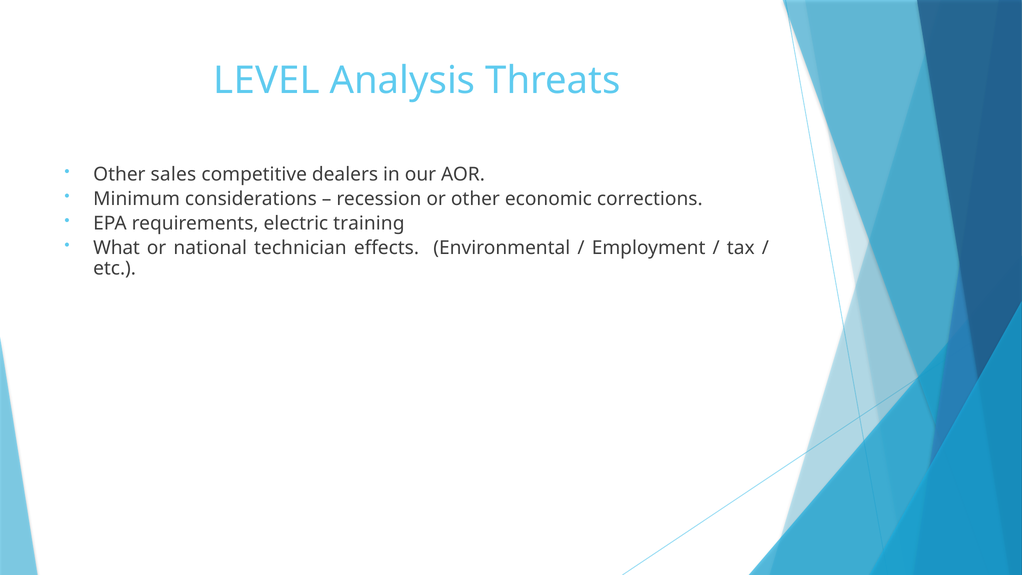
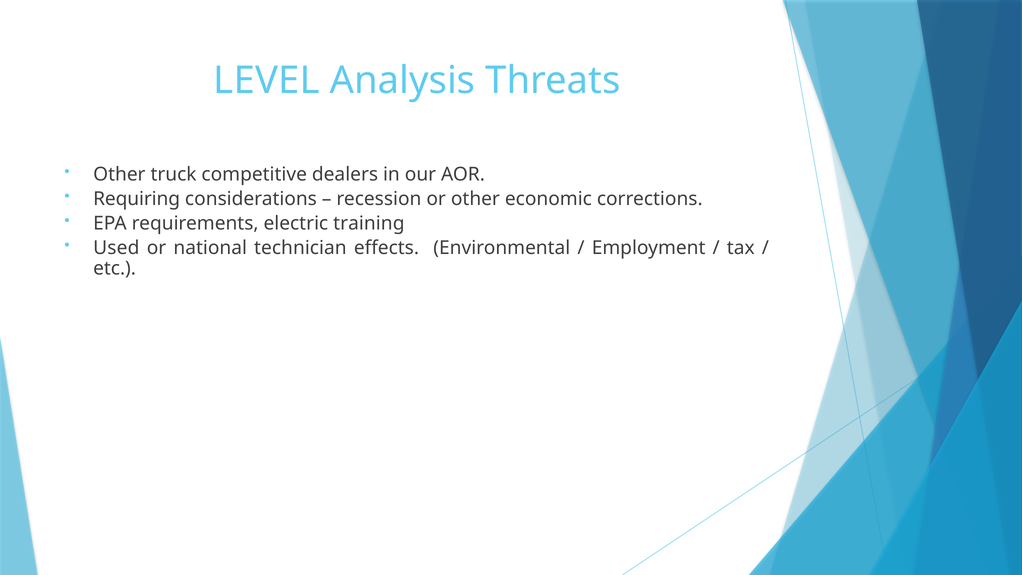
sales: sales -> truck (174, 174)
Minimum: Minimum -> Requiring (137, 199)
What: What -> Used (116, 248)
